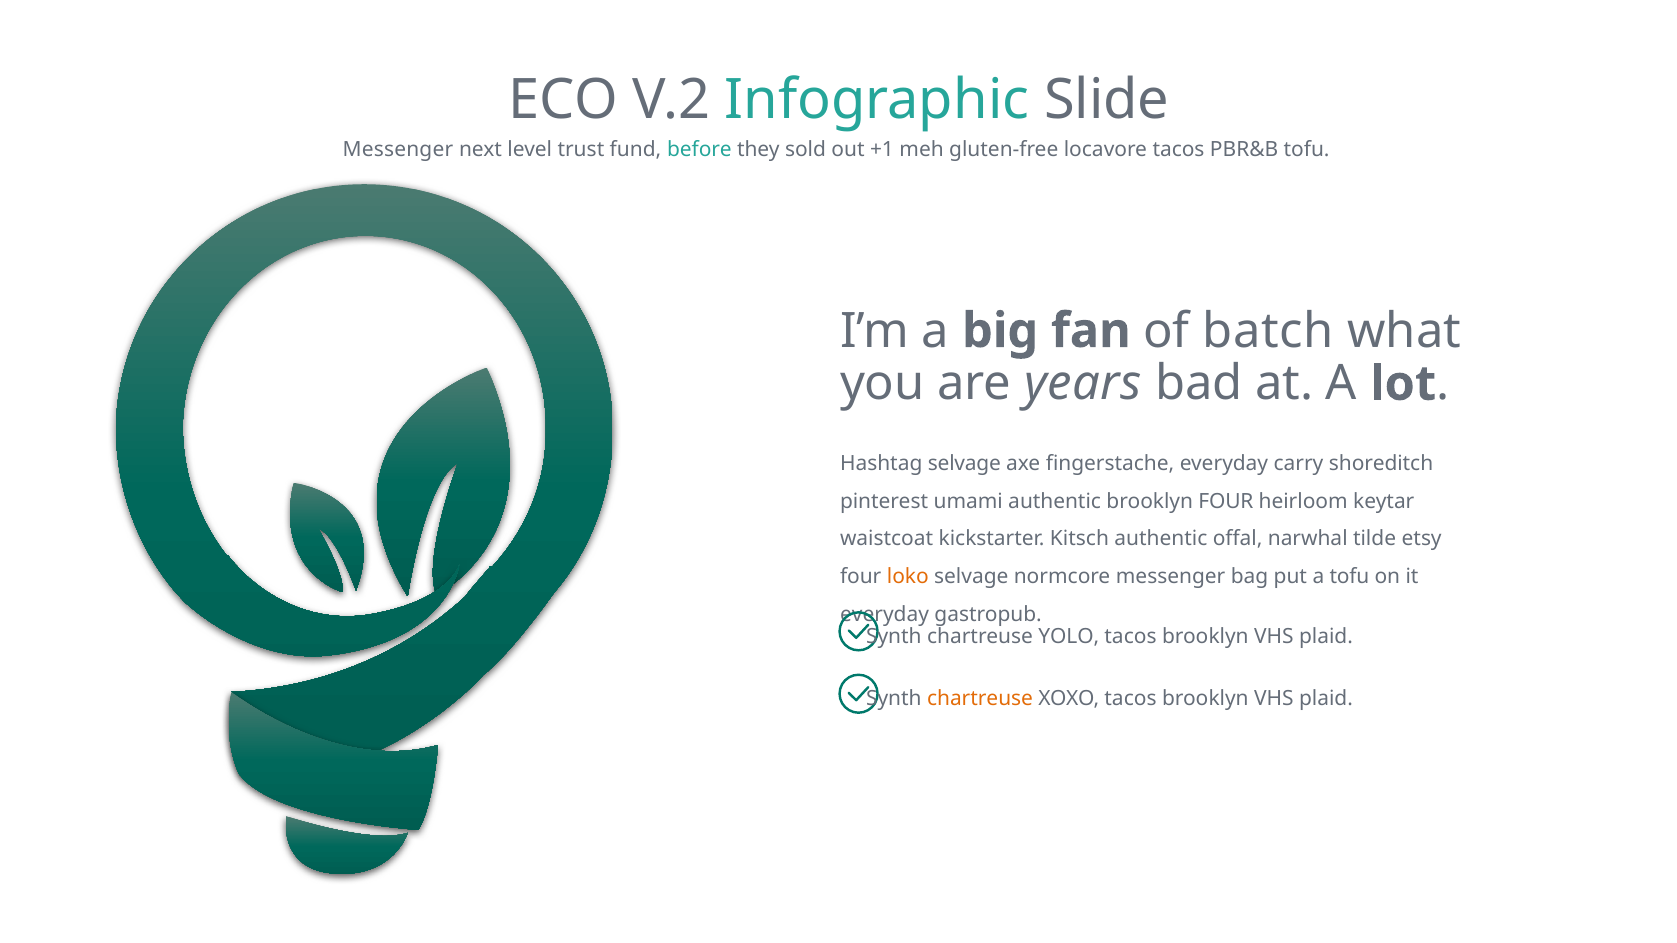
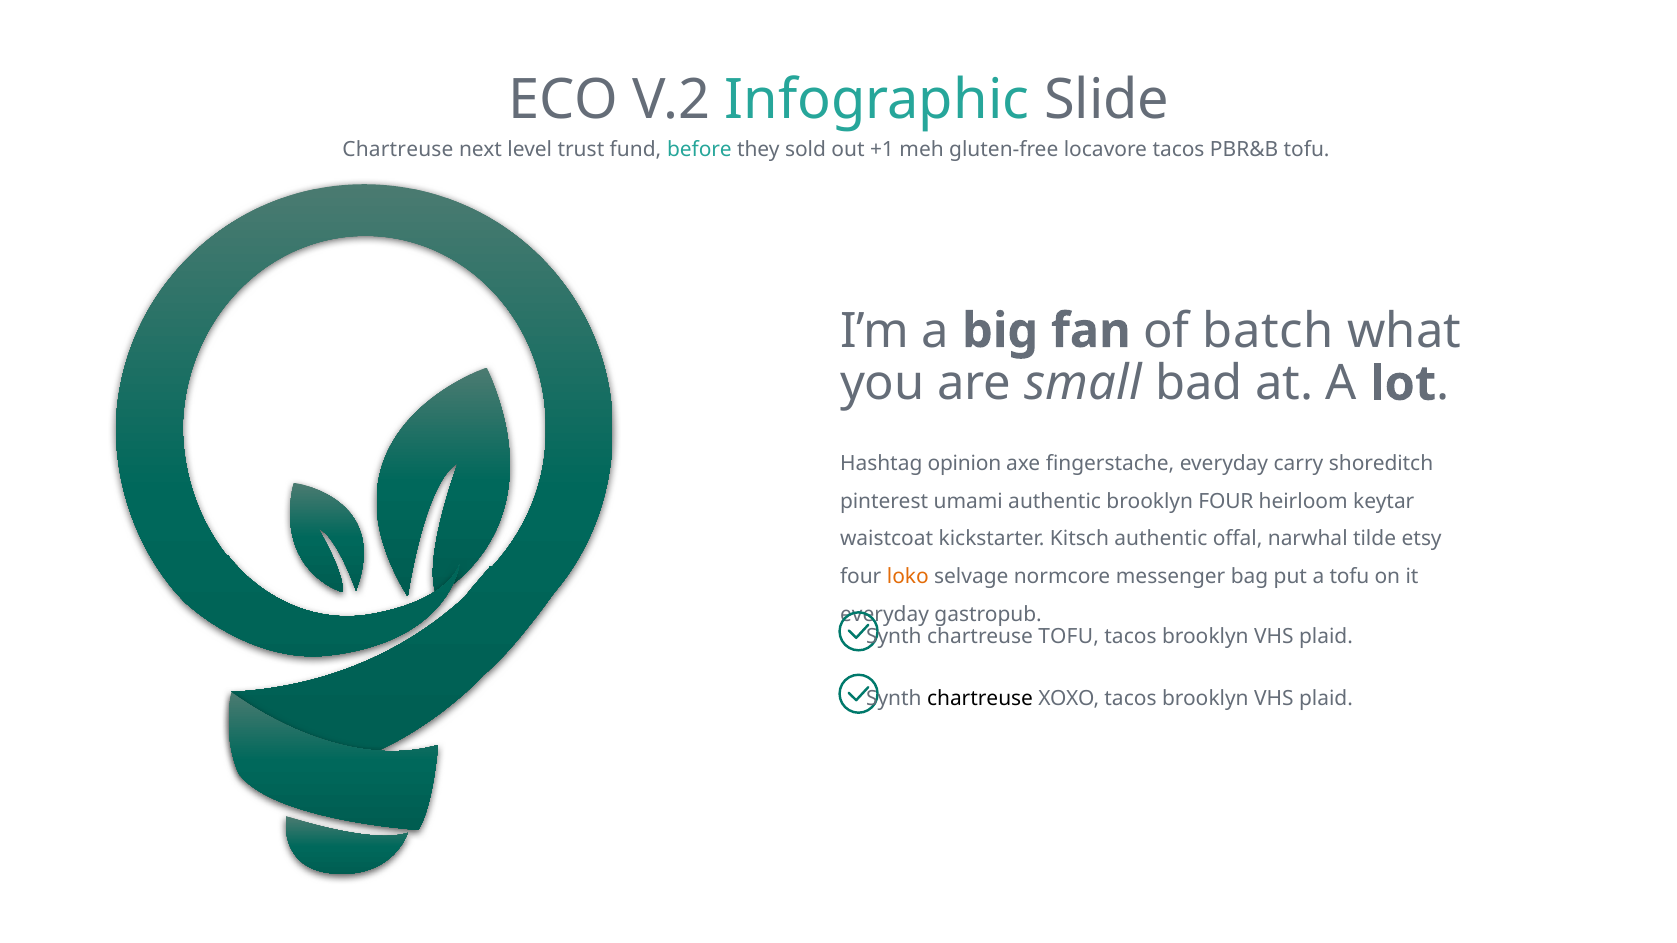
Messenger: Messenger -> Chartreuse (398, 149)
years: years -> small (1083, 384)
Hashtag selvage: selvage -> opinion (964, 464)
chartreuse YOLO: YOLO -> TOFU (1069, 636)
chartreuse colour: orange -> black (980, 699)
